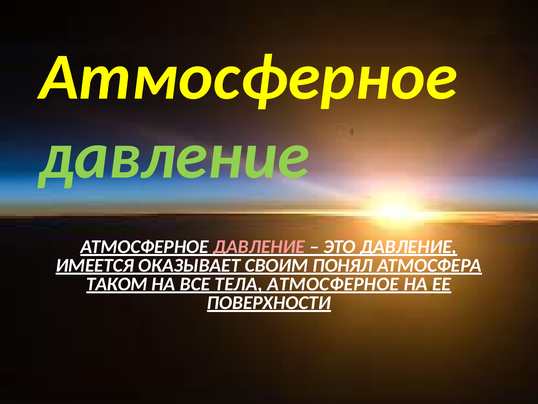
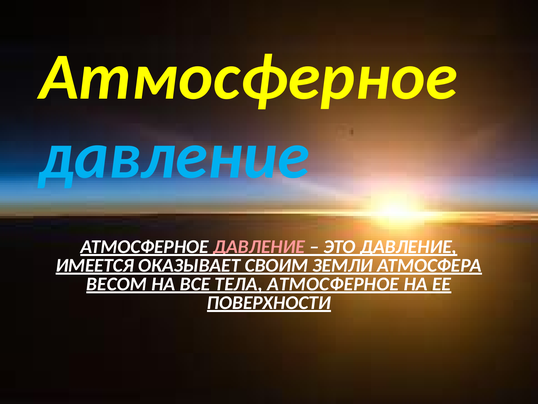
давление colour: light green -> light blue (174, 156)
ПОНЯЛ: ПОНЯЛ -> ЗЕМЛИ (343, 265)
ТАКОМ: ТАКОМ -> ВЕСОМ (117, 284)
